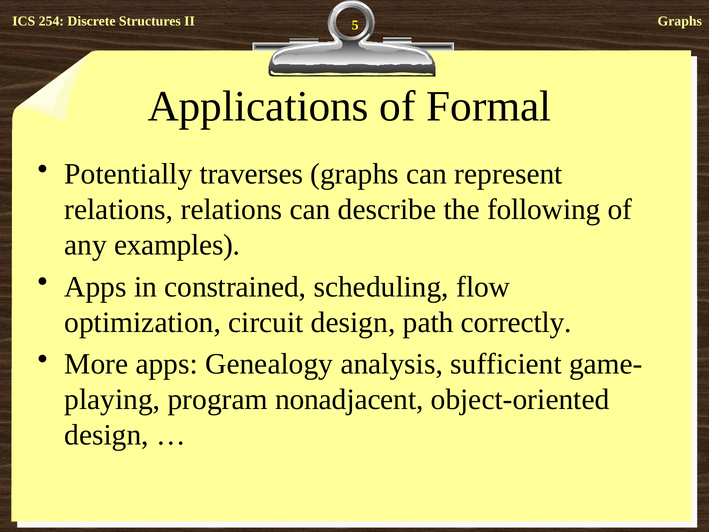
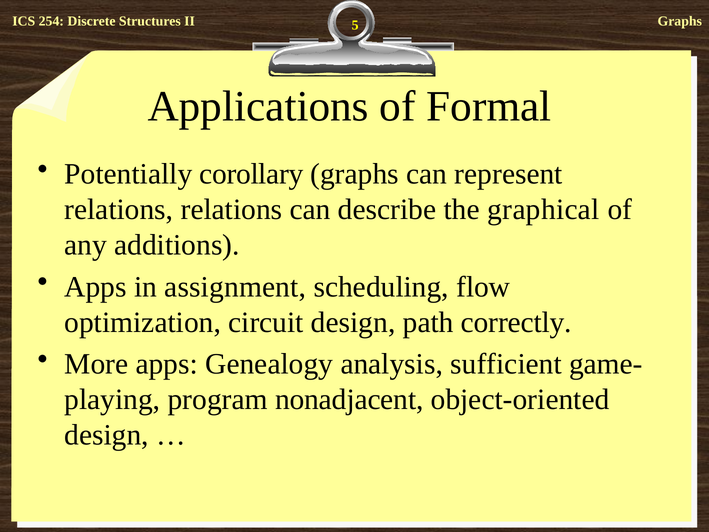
traverses: traverses -> corollary (251, 174)
following: following -> graphical (543, 210)
examples: examples -> additions (177, 245)
constrained: constrained -> assignment (235, 287)
